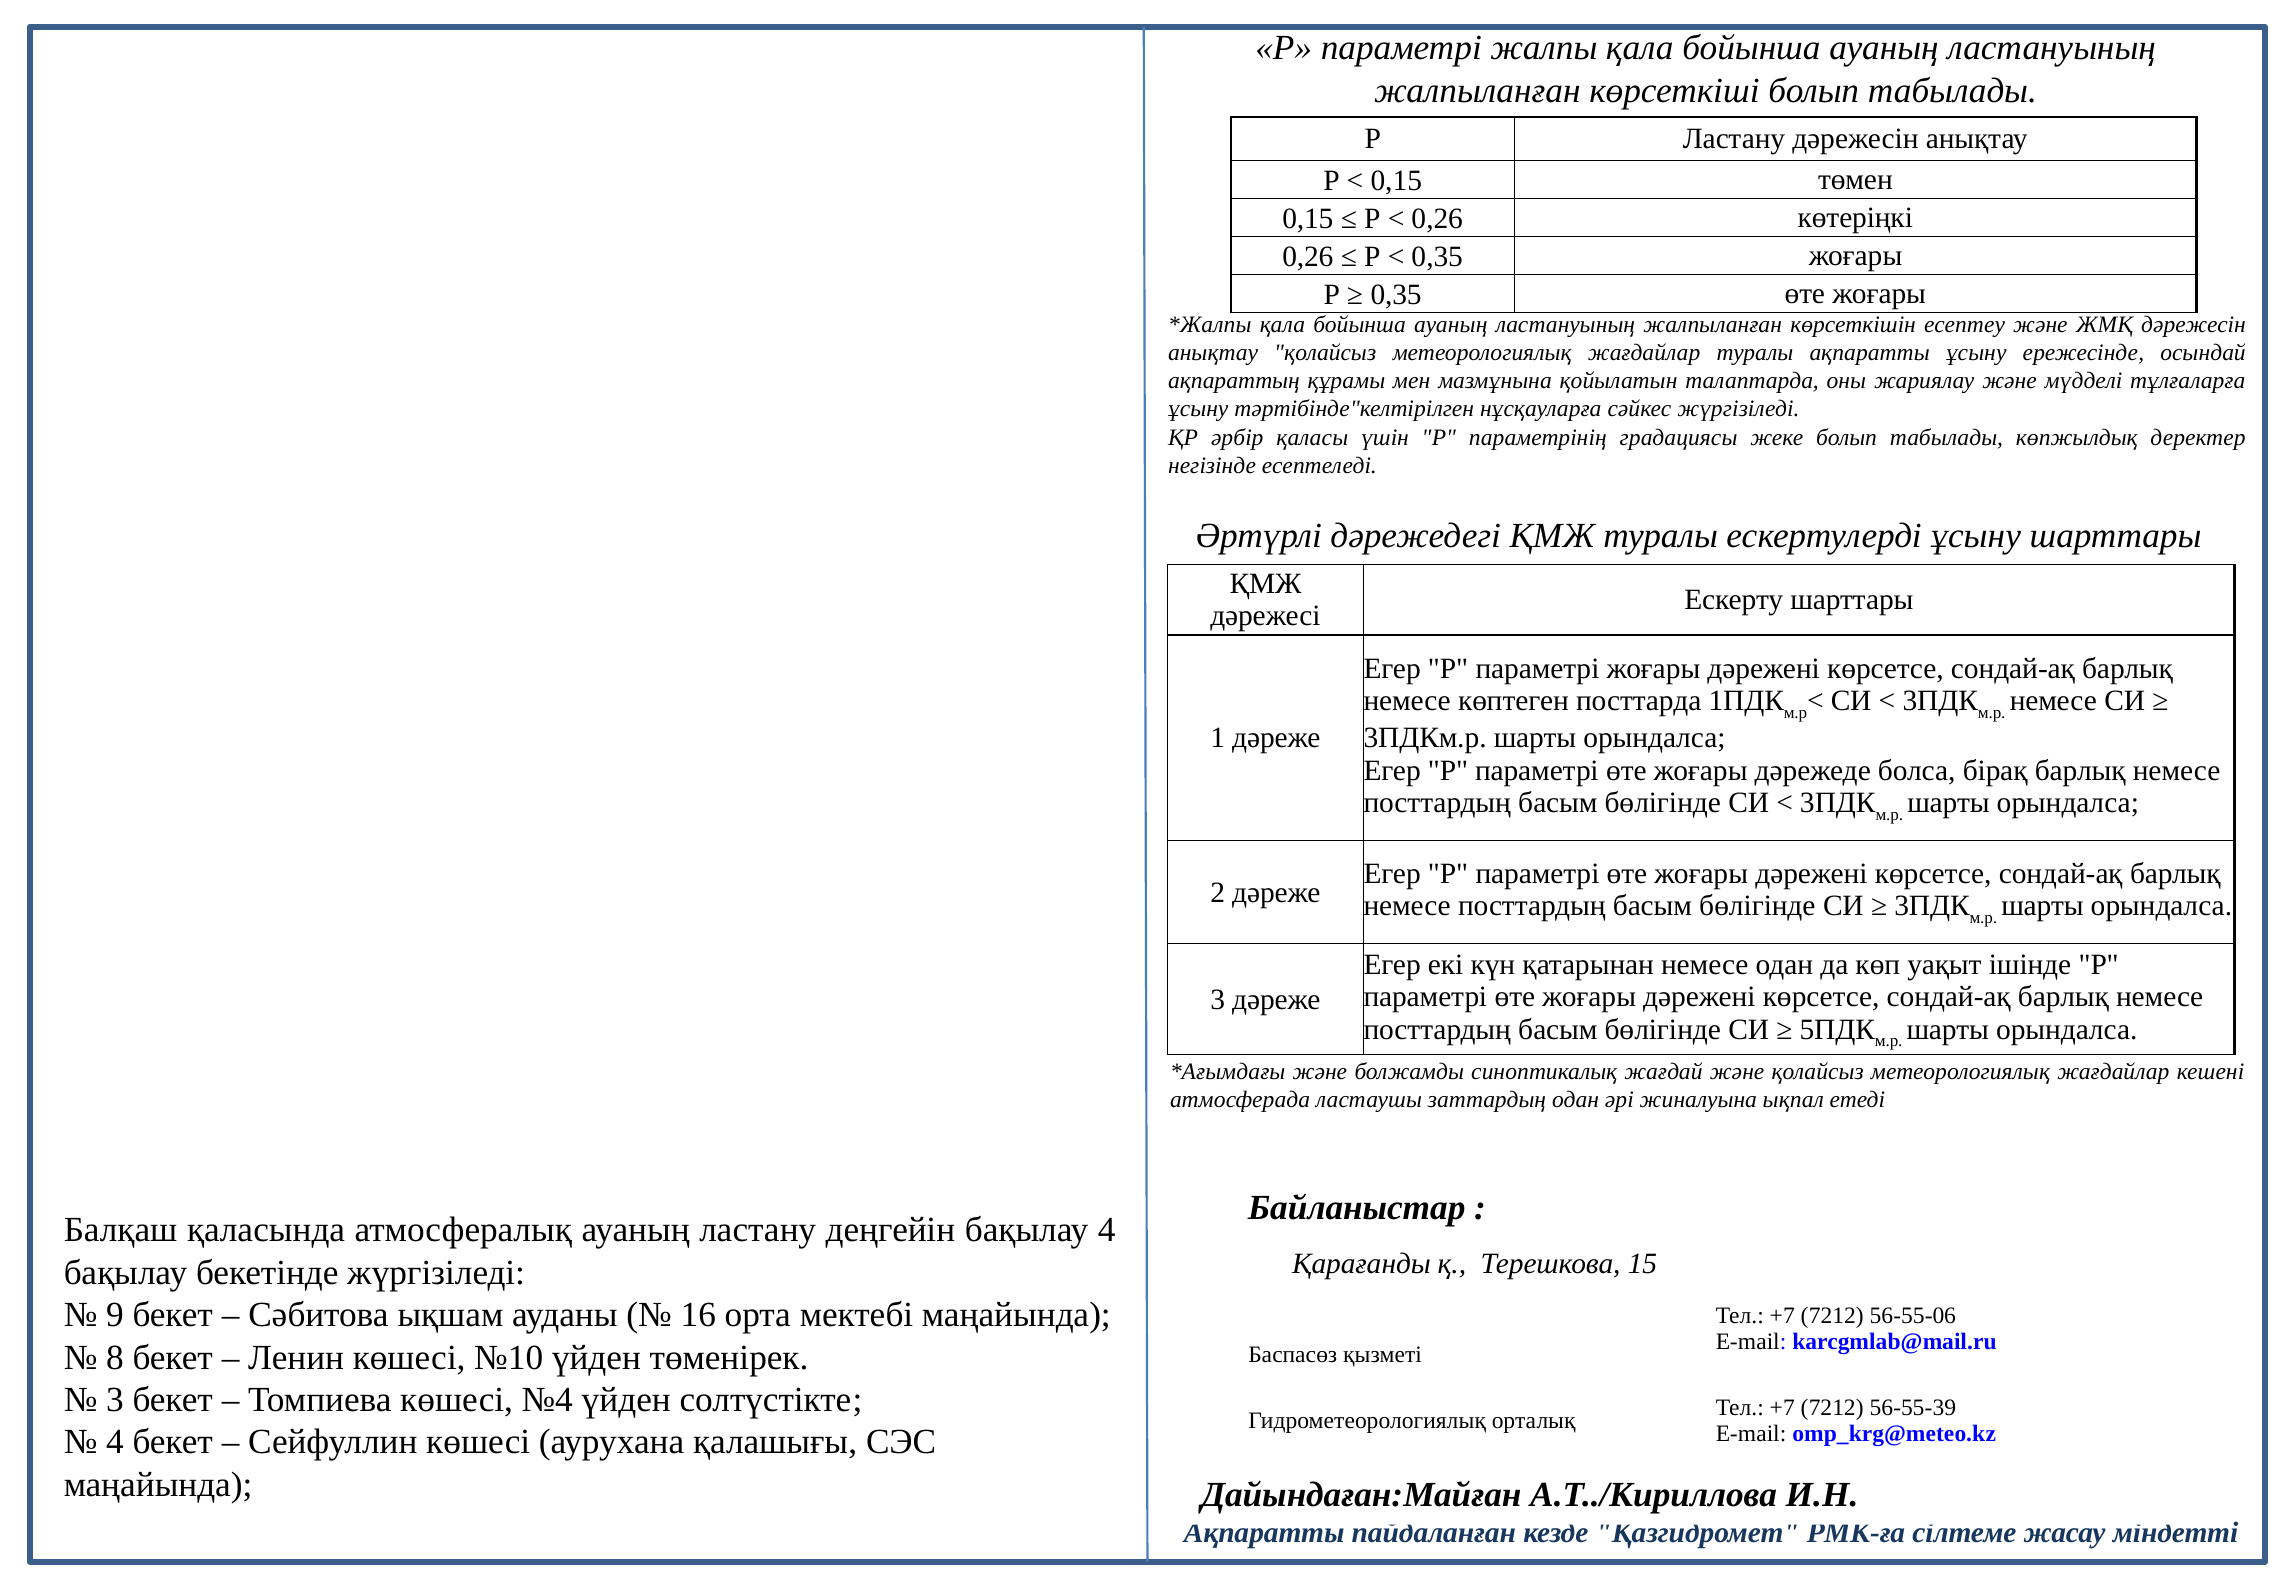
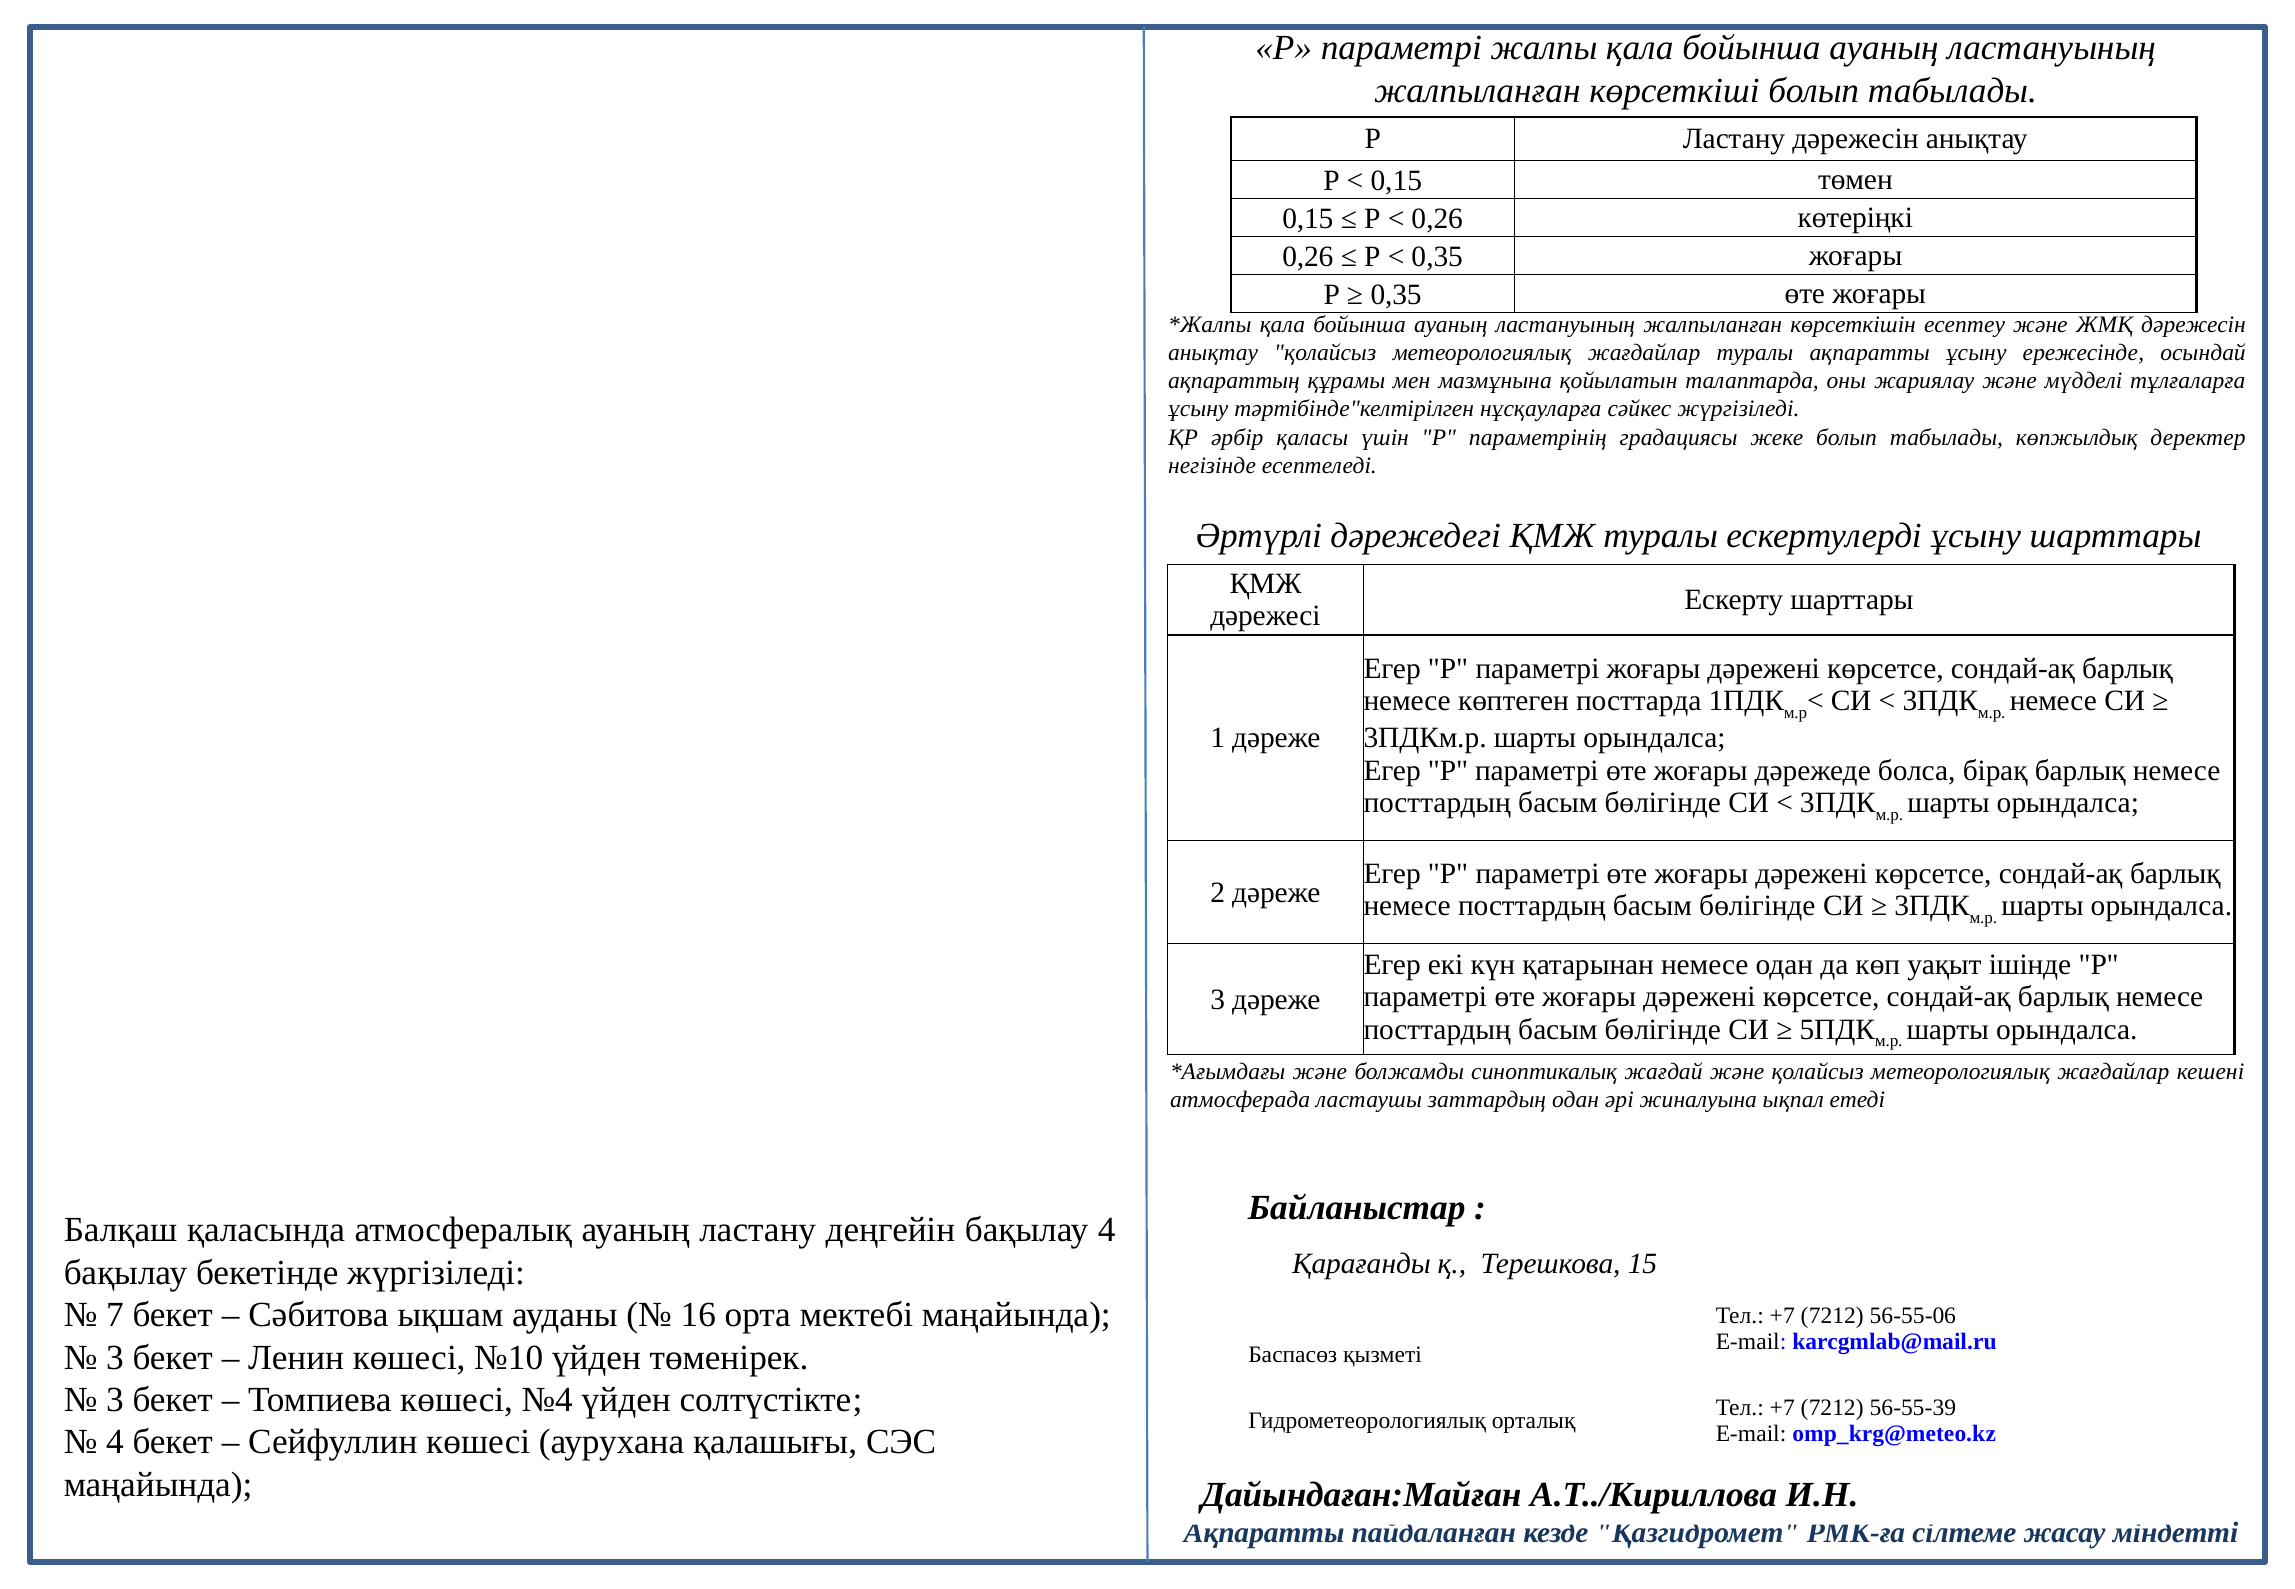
9: 9 -> 7 (115, 1315)
8: 8 -> 3 (115, 1357)
